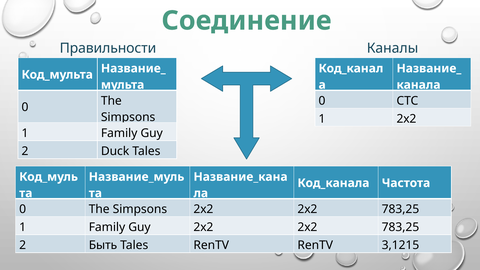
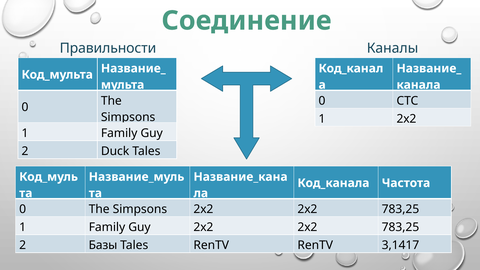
Быть: Быть -> Базы (103, 245)
3,1215: 3,1215 -> 3,1417 (400, 245)
